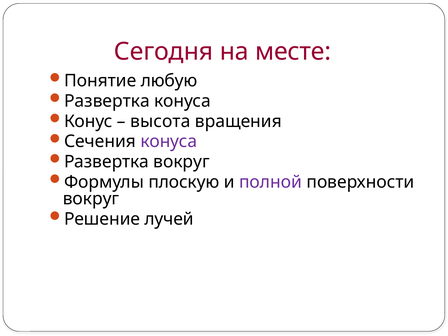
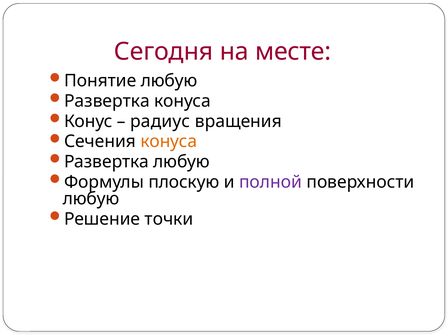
высота: высота -> радиус (160, 121)
конуса colour: purple -> orange (169, 142)
Развертка вокруг: вокруг -> любую (182, 162)
вокруг: вокруг -> любую (91, 199)
лучей: лучей -> точки (169, 219)
